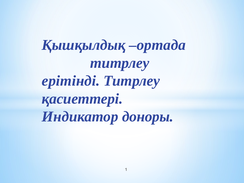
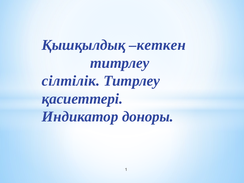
ортада: ортада -> кеткен (157, 45)
ерітінді: ерітінді -> сілтілік (71, 81)
